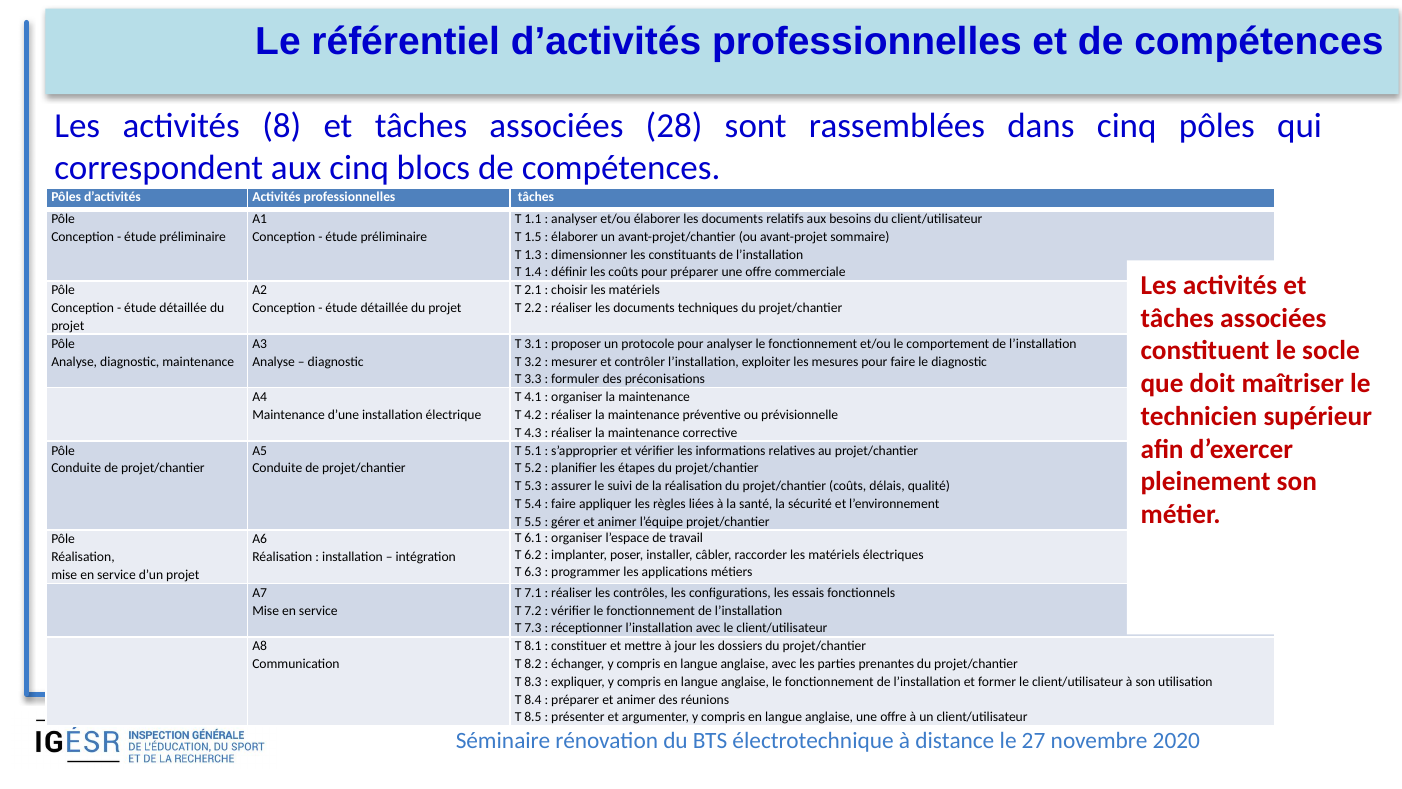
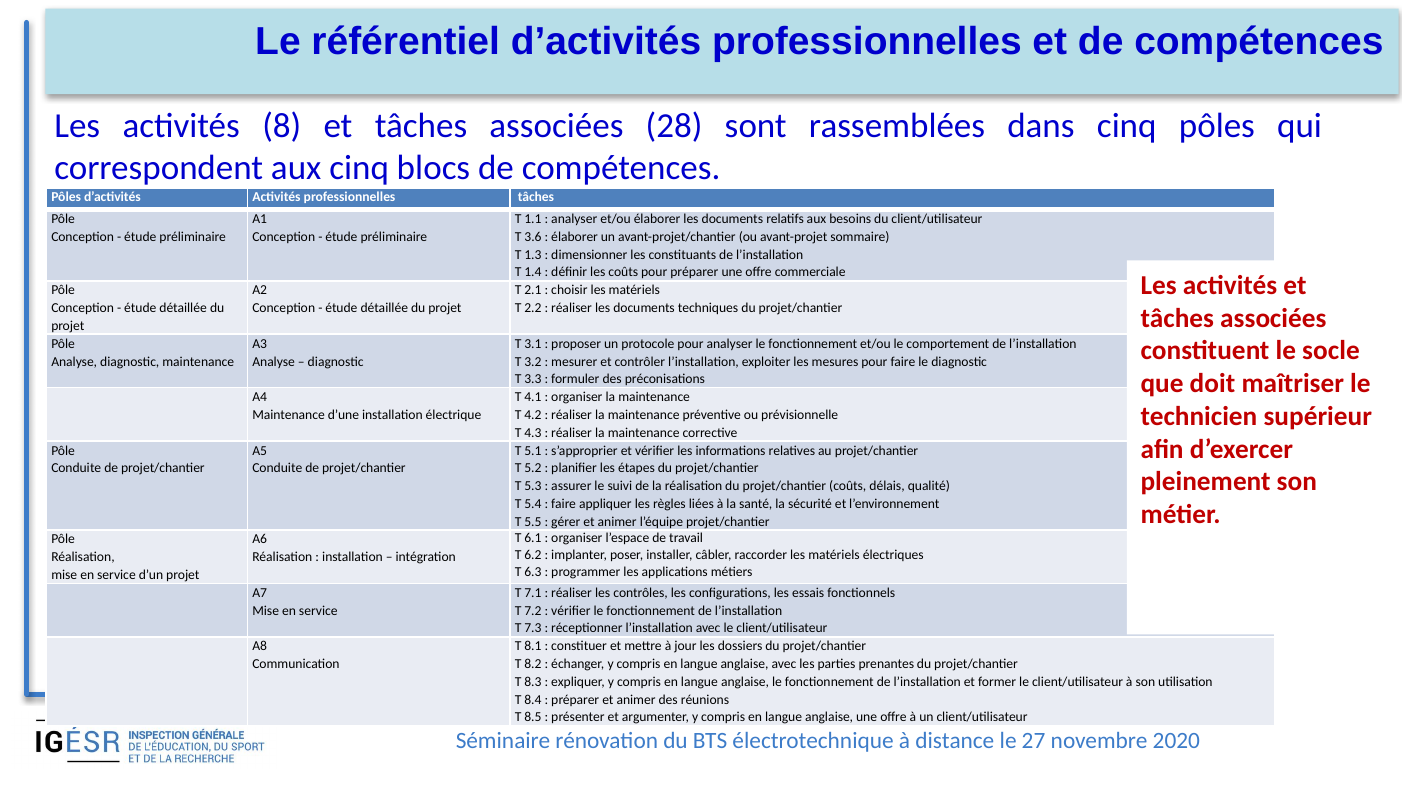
1.5: 1.5 -> 3.6 (533, 237)
